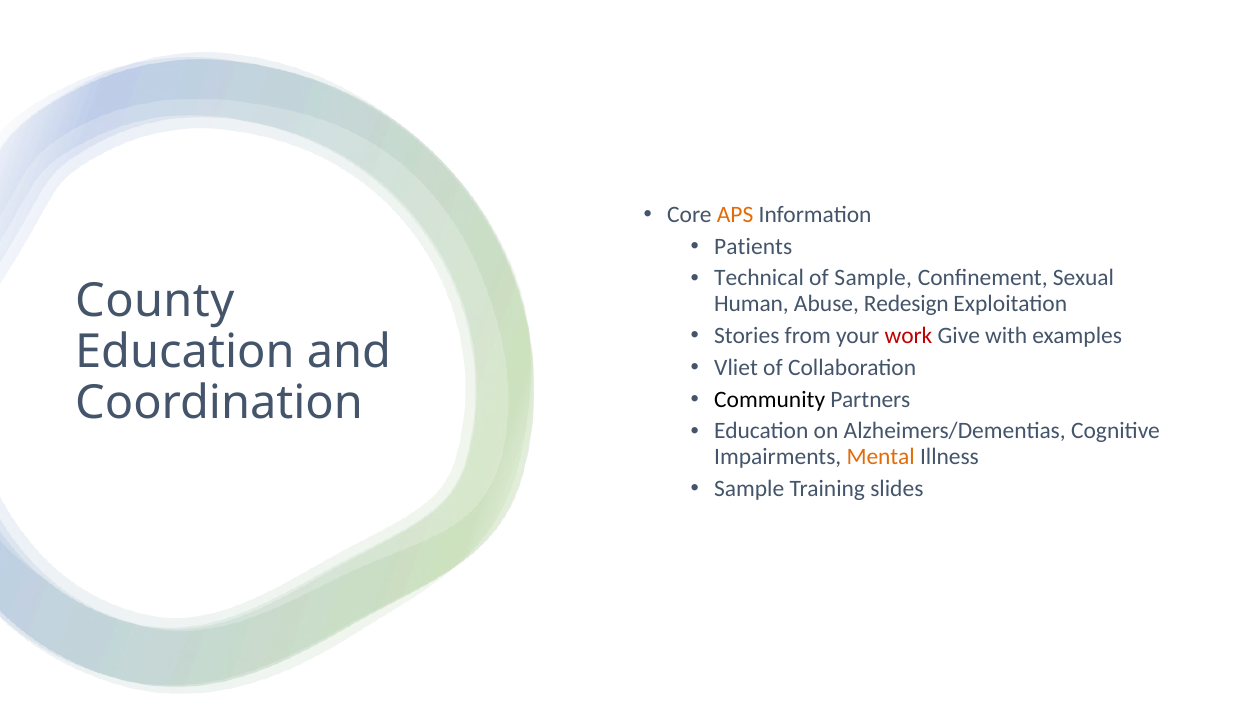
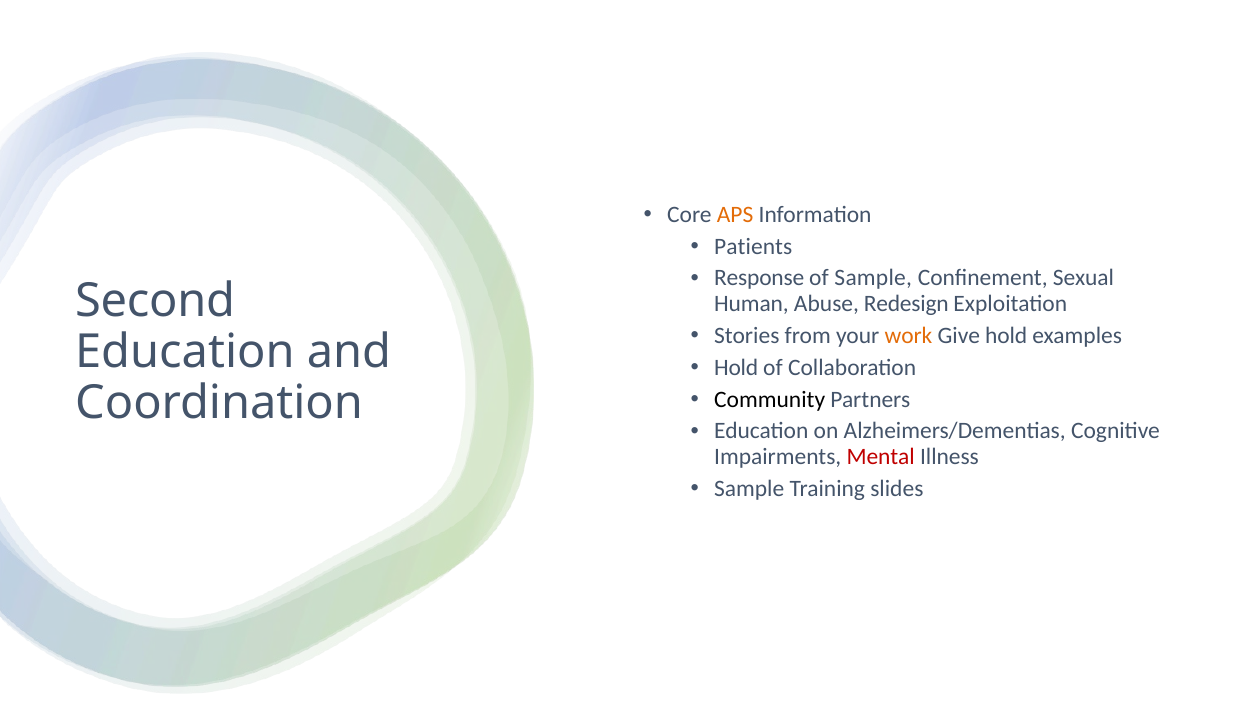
Technical: Technical -> Response (759, 278)
County: County -> Second (155, 301)
work colour: red -> orange (908, 335)
Give with: with -> hold (1006, 335)
Vliet: Vliet -> Hold (736, 367)
Mental colour: orange -> red (881, 456)
